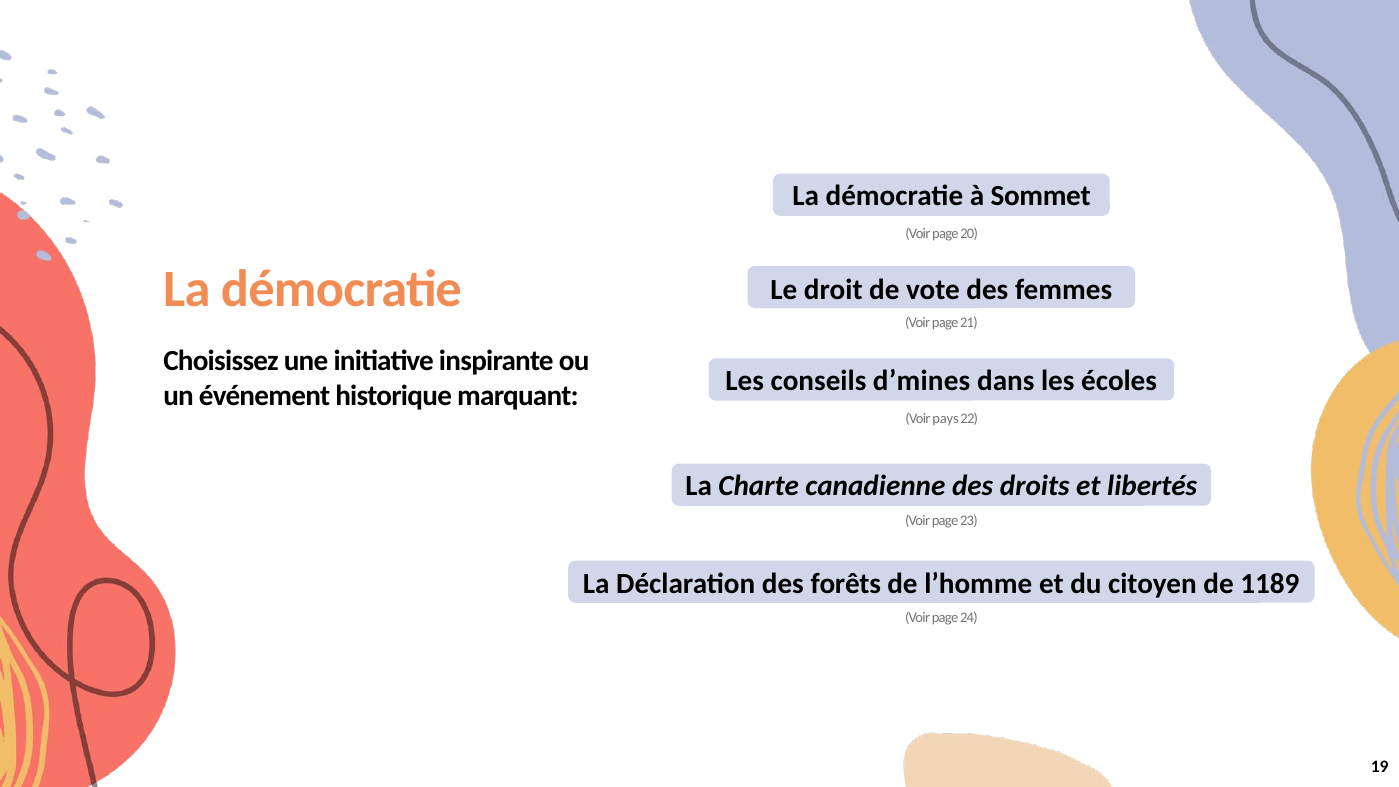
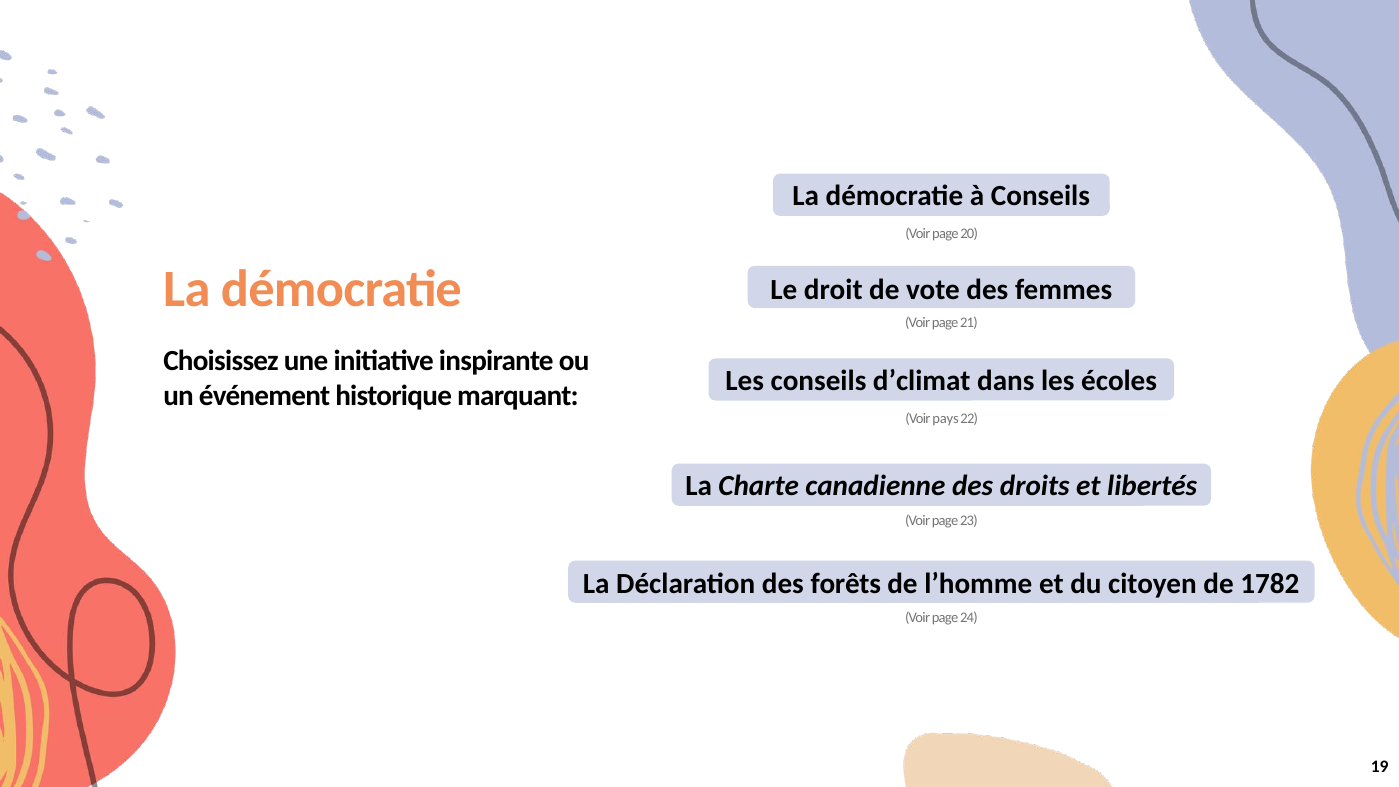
à Sommet: Sommet -> Conseils (1040, 196)
d’mines: d’mines -> d’climat (922, 381)
1189: 1189 -> 1782 (1270, 584)
